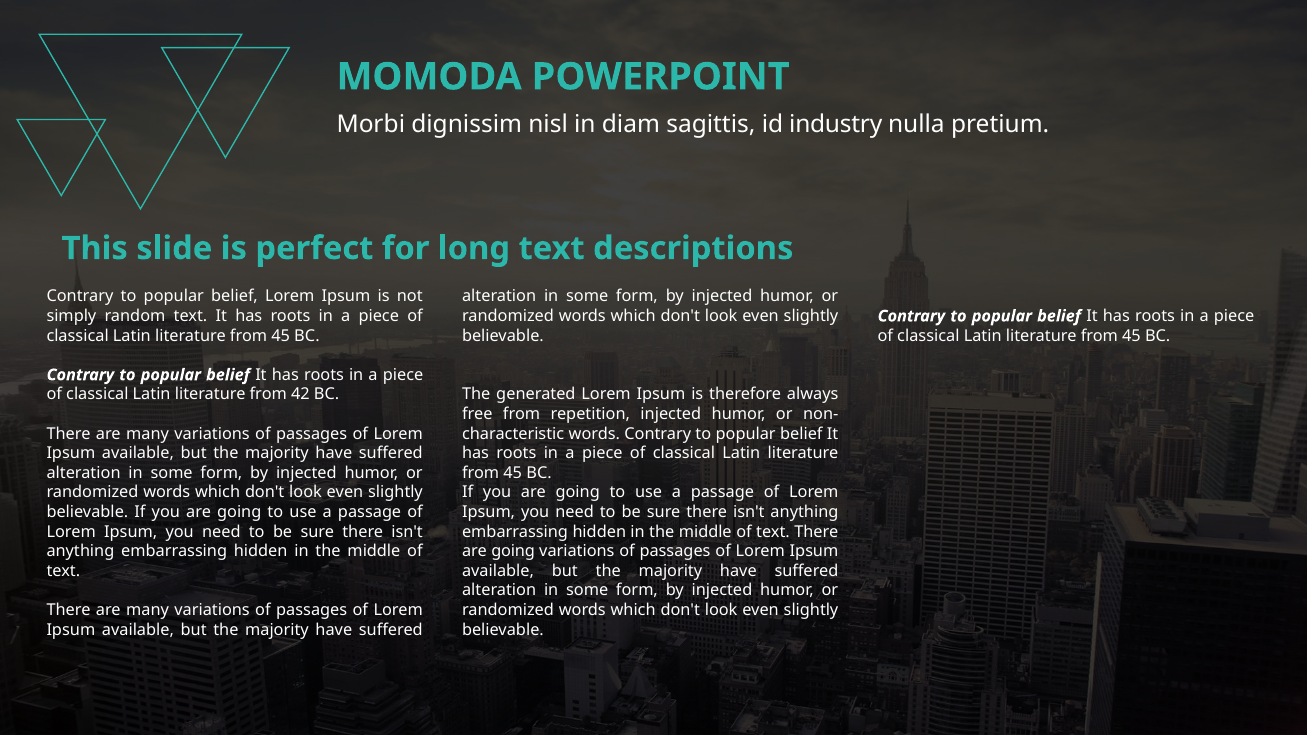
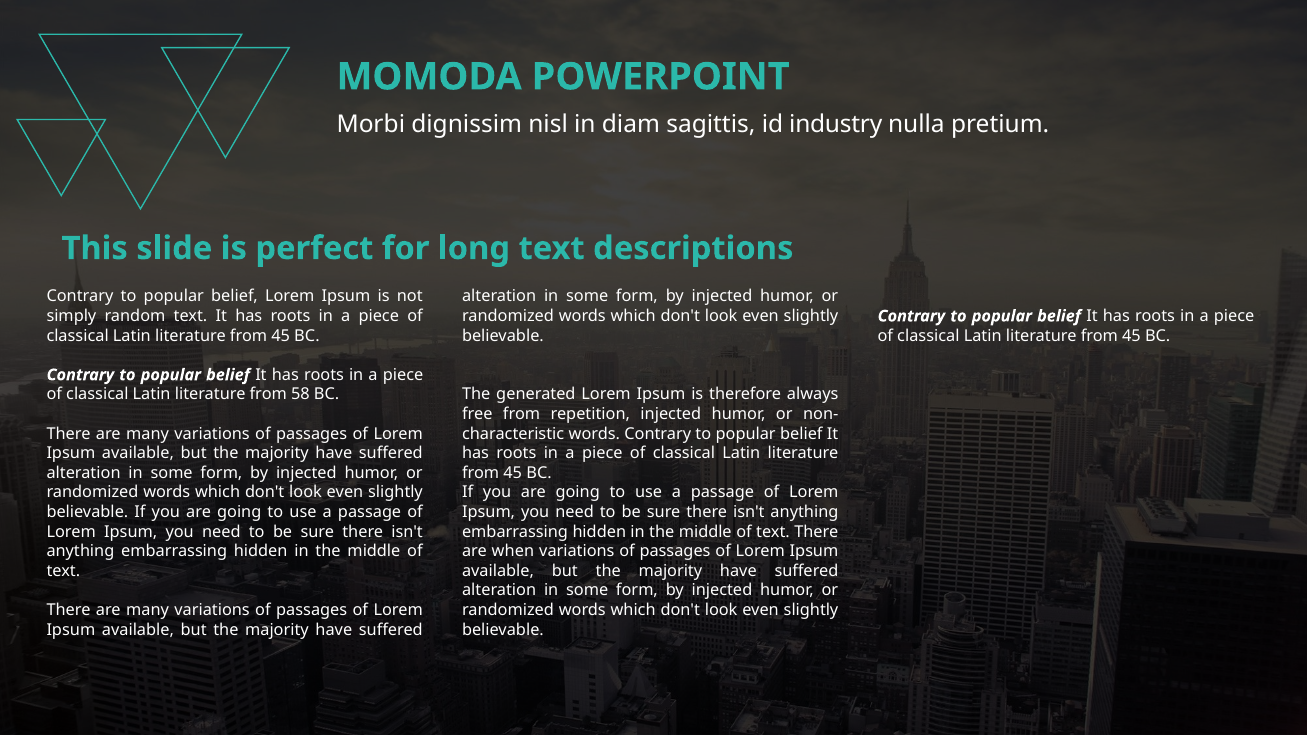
42: 42 -> 58 (300, 395)
going: going -> when (513, 551)
